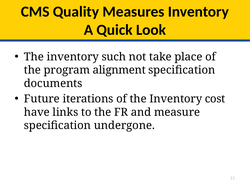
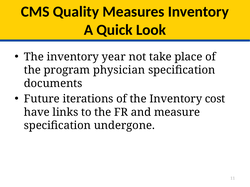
such: such -> year (114, 57)
alignment: alignment -> physician (119, 70)
